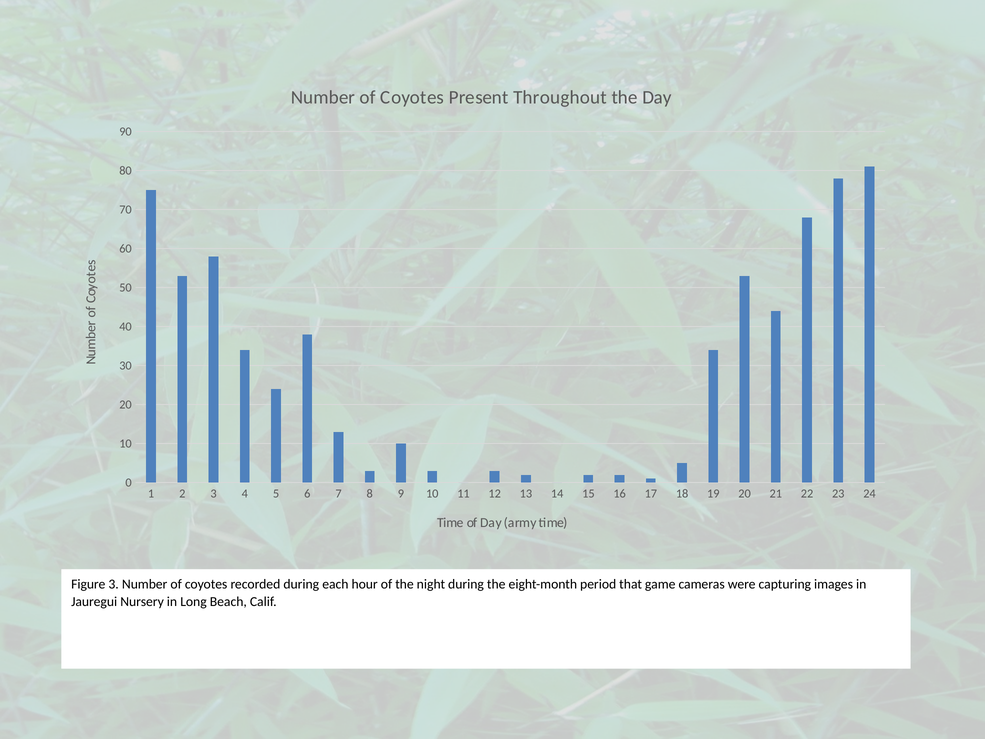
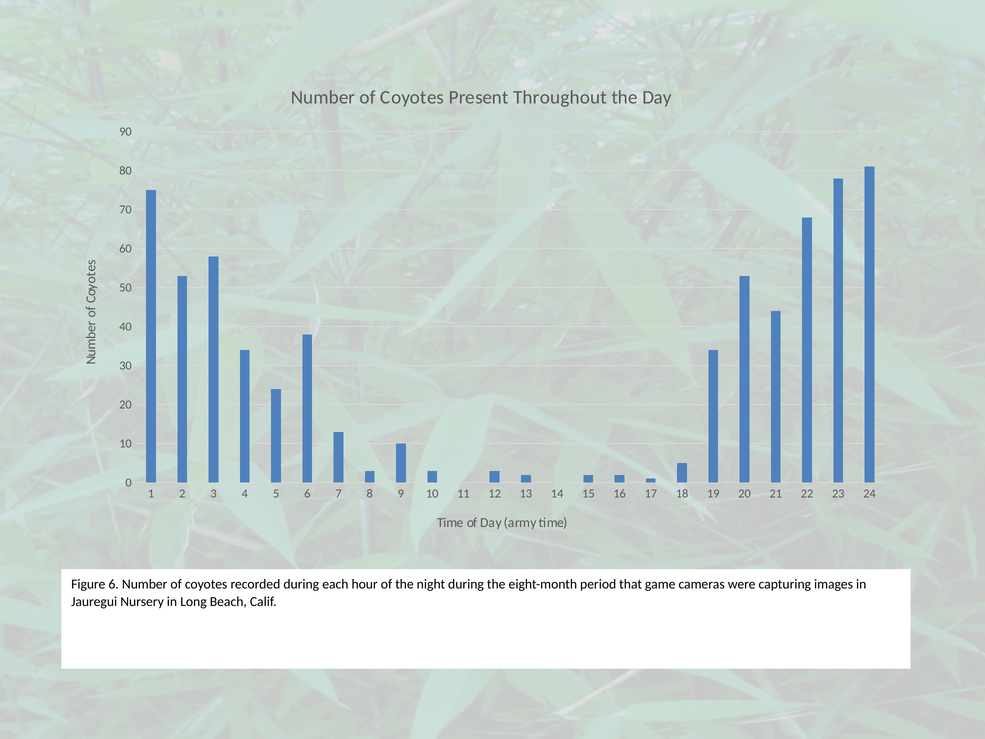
Figure 3: 3 -> 6 (114, 584)
